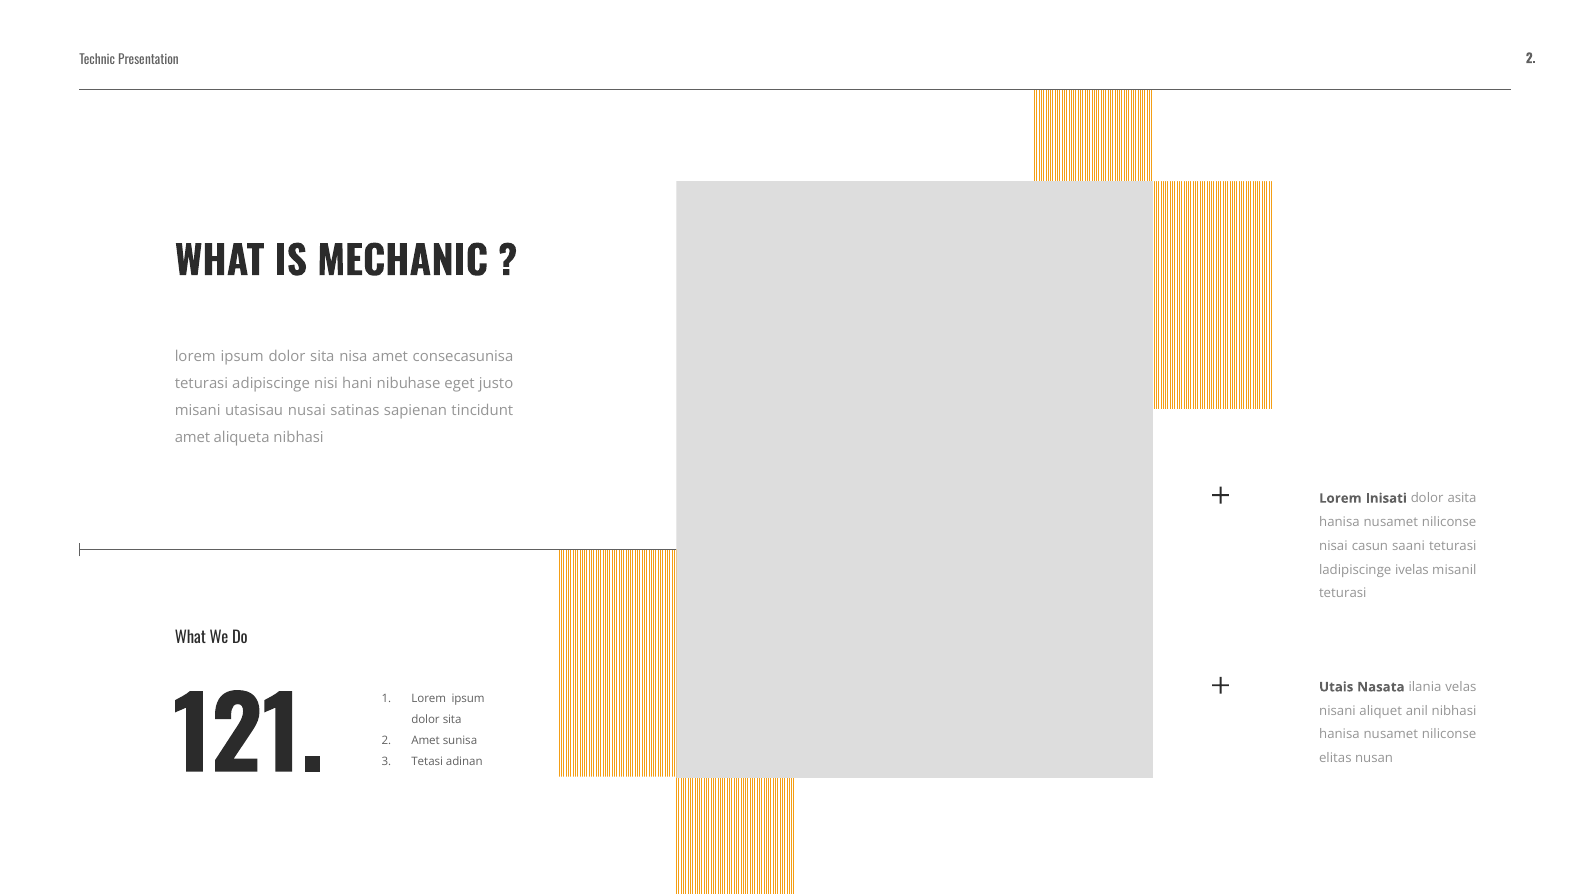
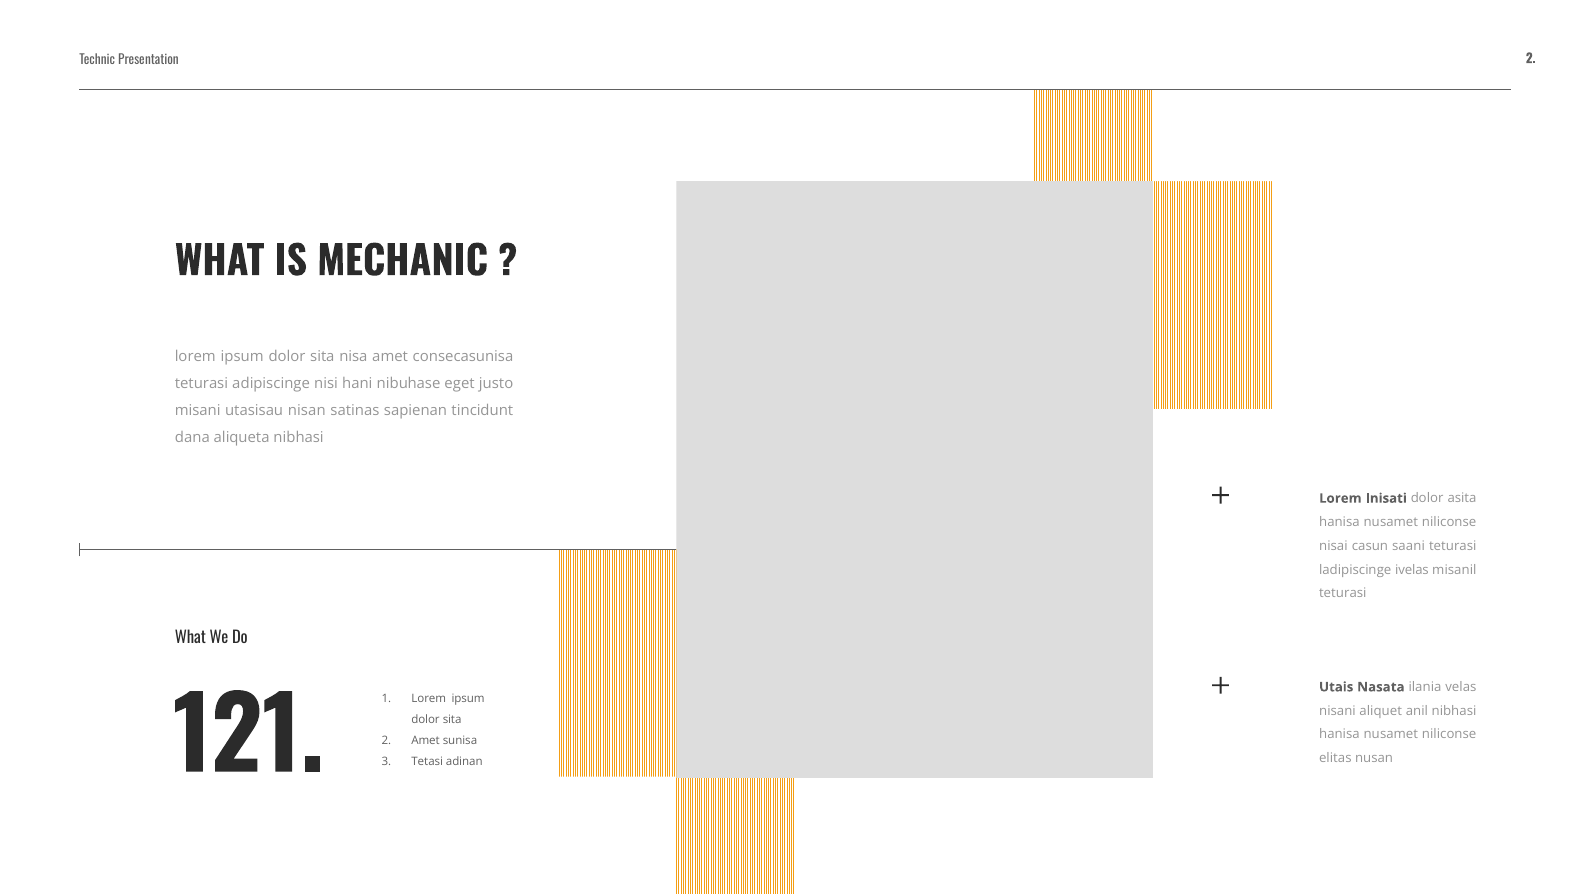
nusai: nusai -> nisan (307, 411)
amet: amet -> dana (192, 437)
